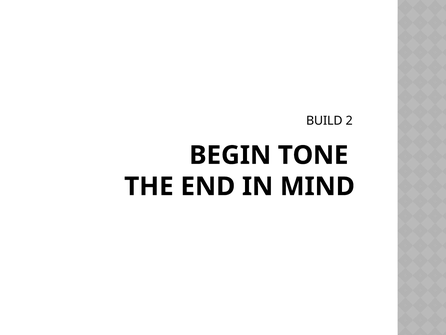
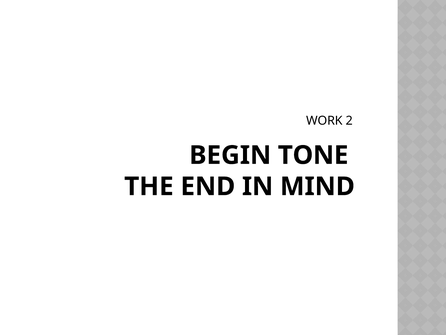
BUILD: BUILD -> WORK (324, 120)
